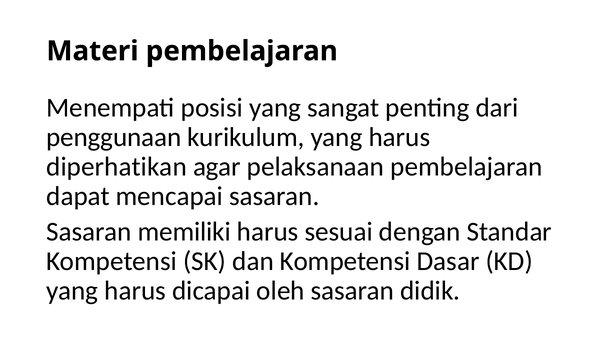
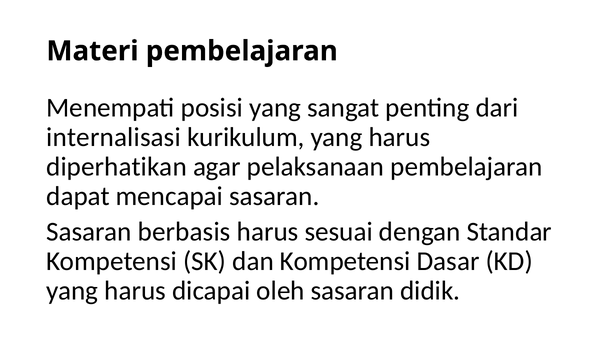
penggunaan: penggunaan -> internalisasi (114, 137)
memiliki: memiliki -> berbasis (184, 231)
